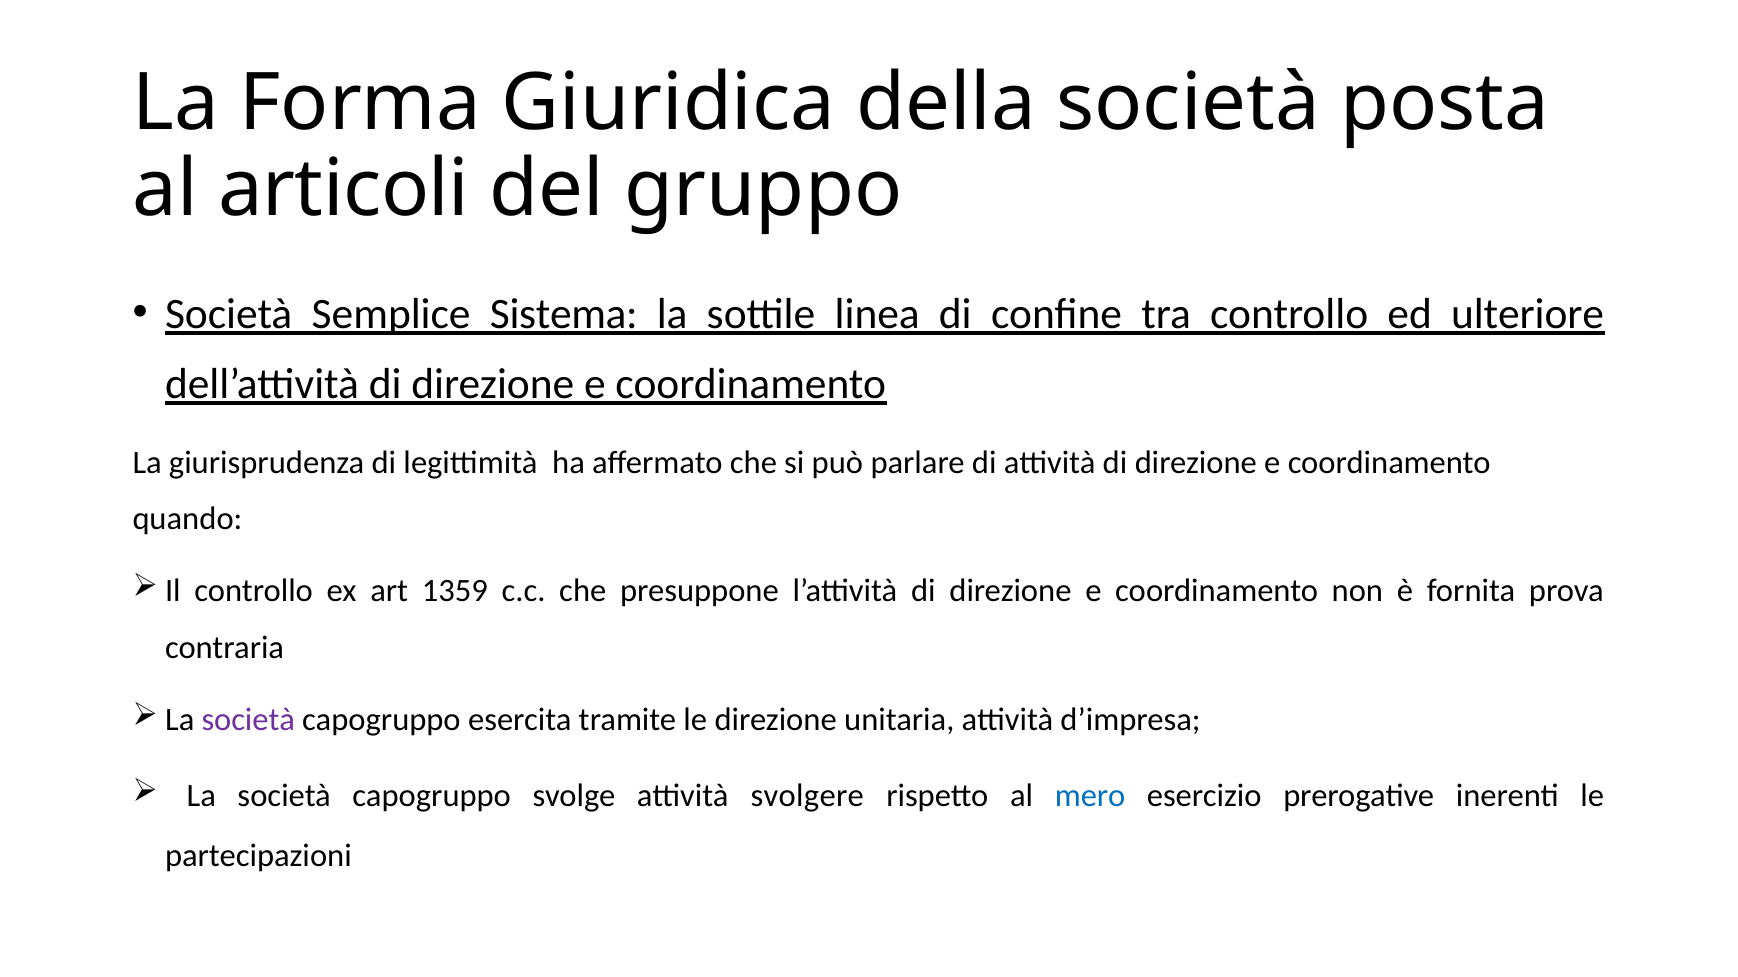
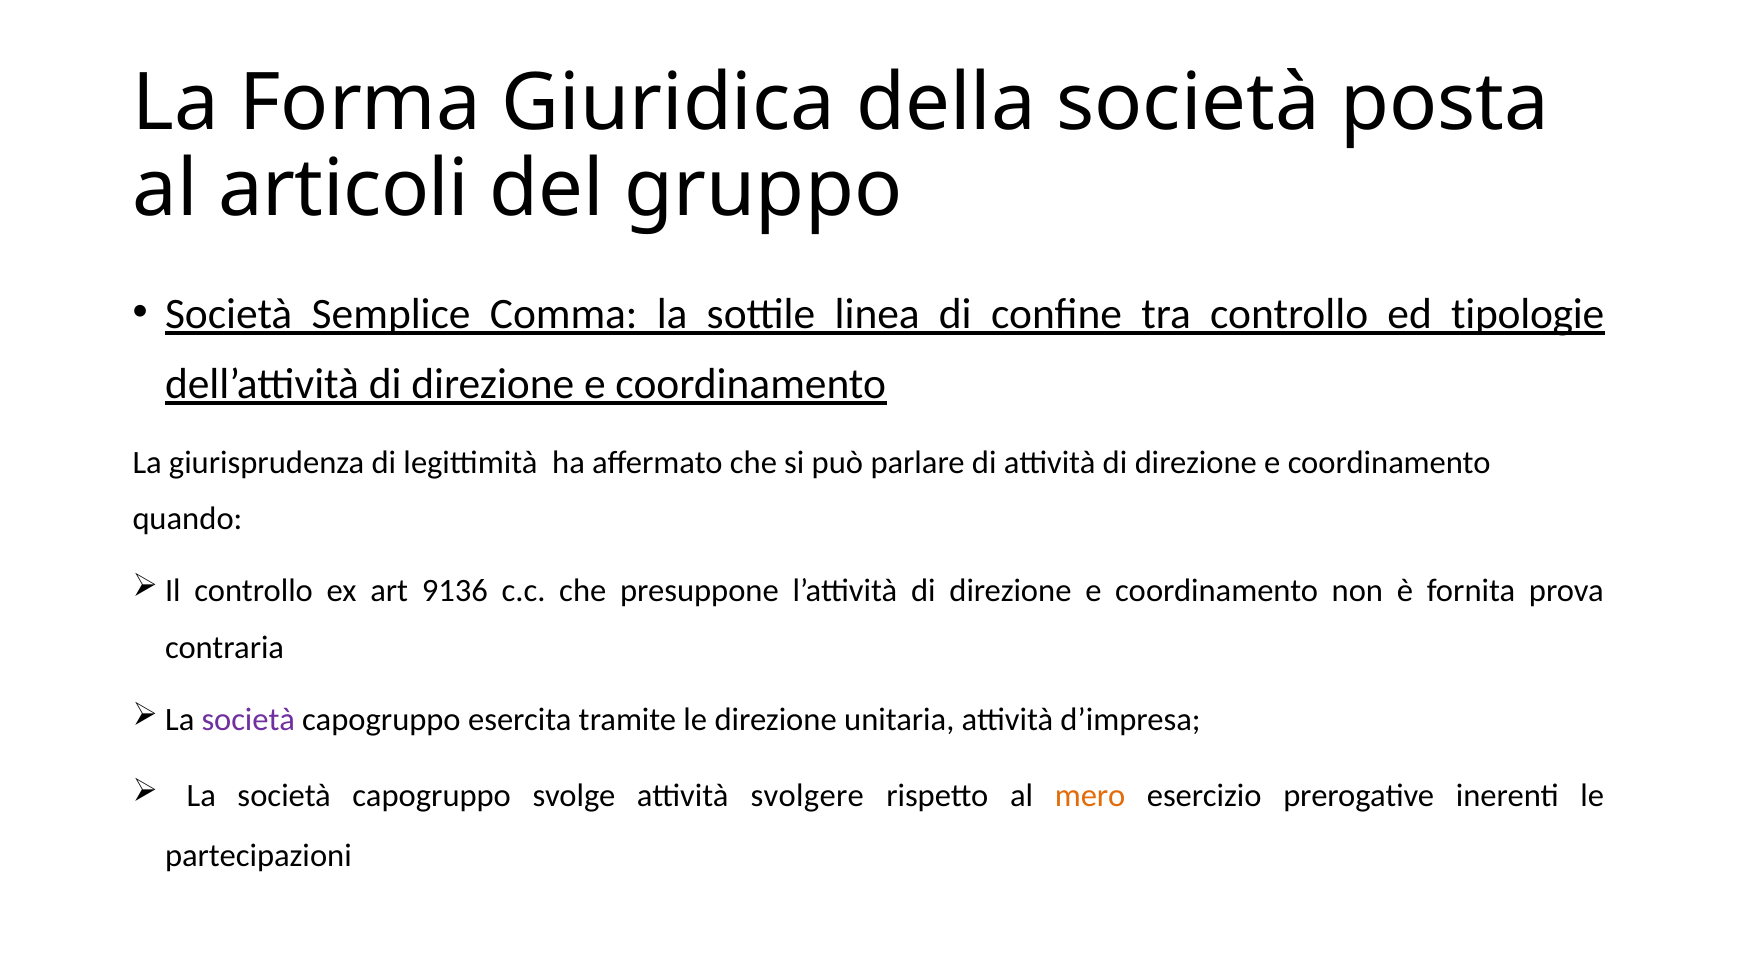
Sistema: Sistema -> Comma (564, 314)
ulteriore: ulteriore -> tipologie (1528, 314)
1359: 1359 -> 9136 (455, 592)
mero colour: blue -> orange (1090, 797)
